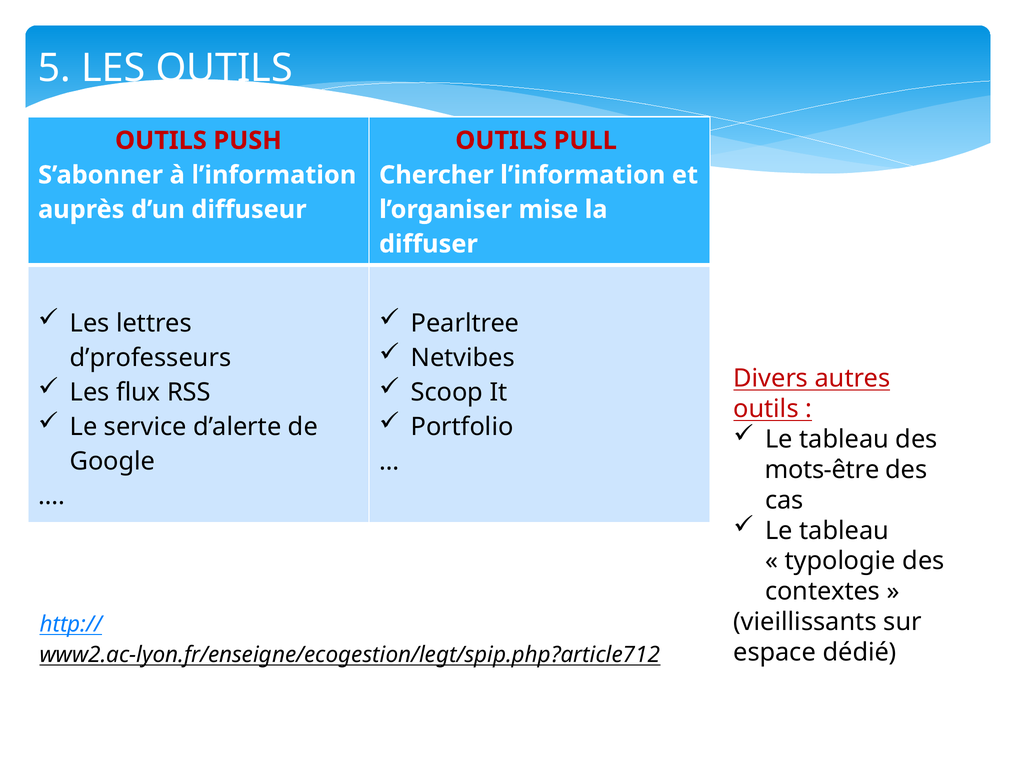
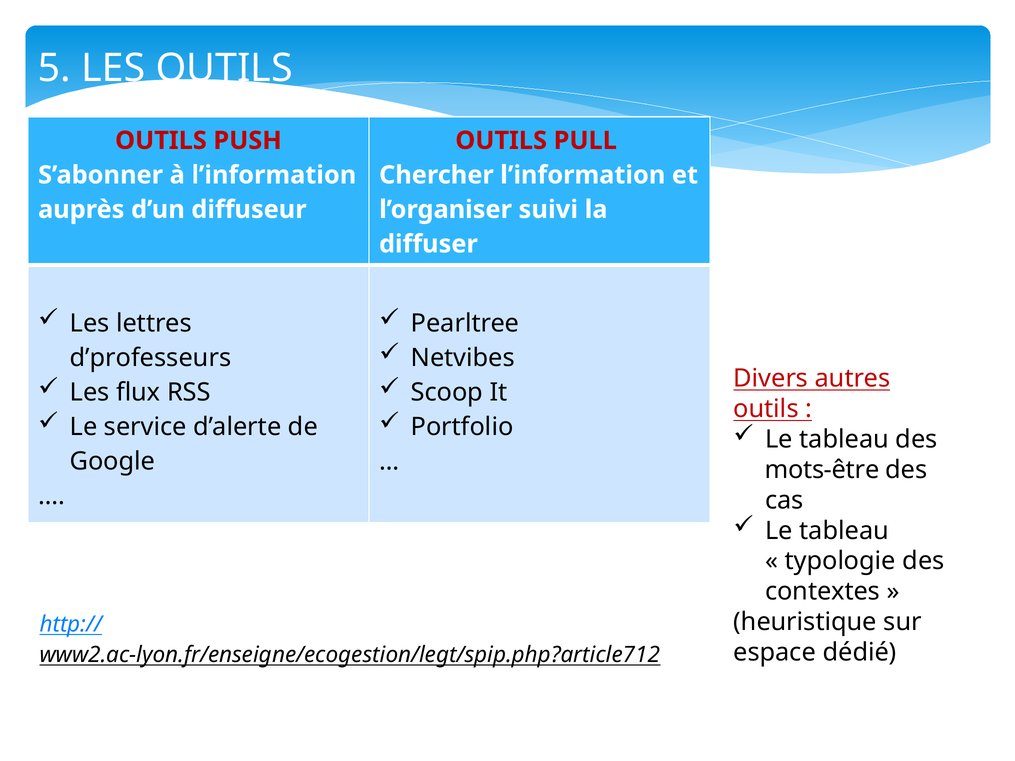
mise: mise -> suivi (548, 210)
vieillissants: vieillissants -> heuristique (805, 622)
